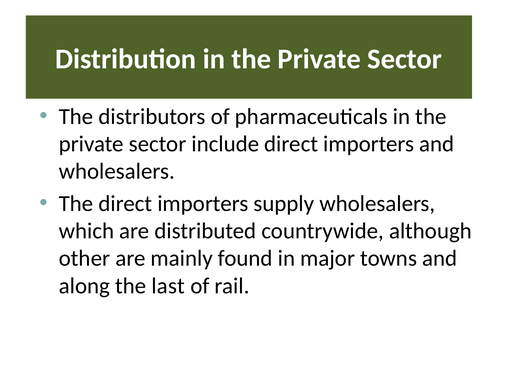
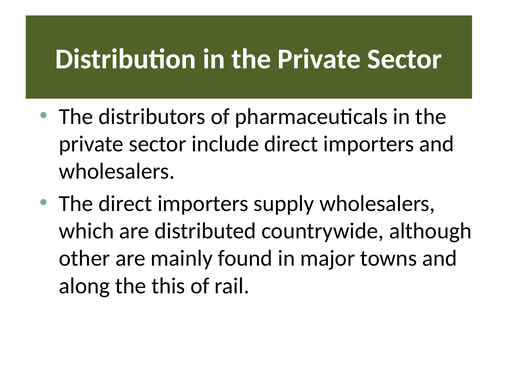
last: last -> this (168, 286)
